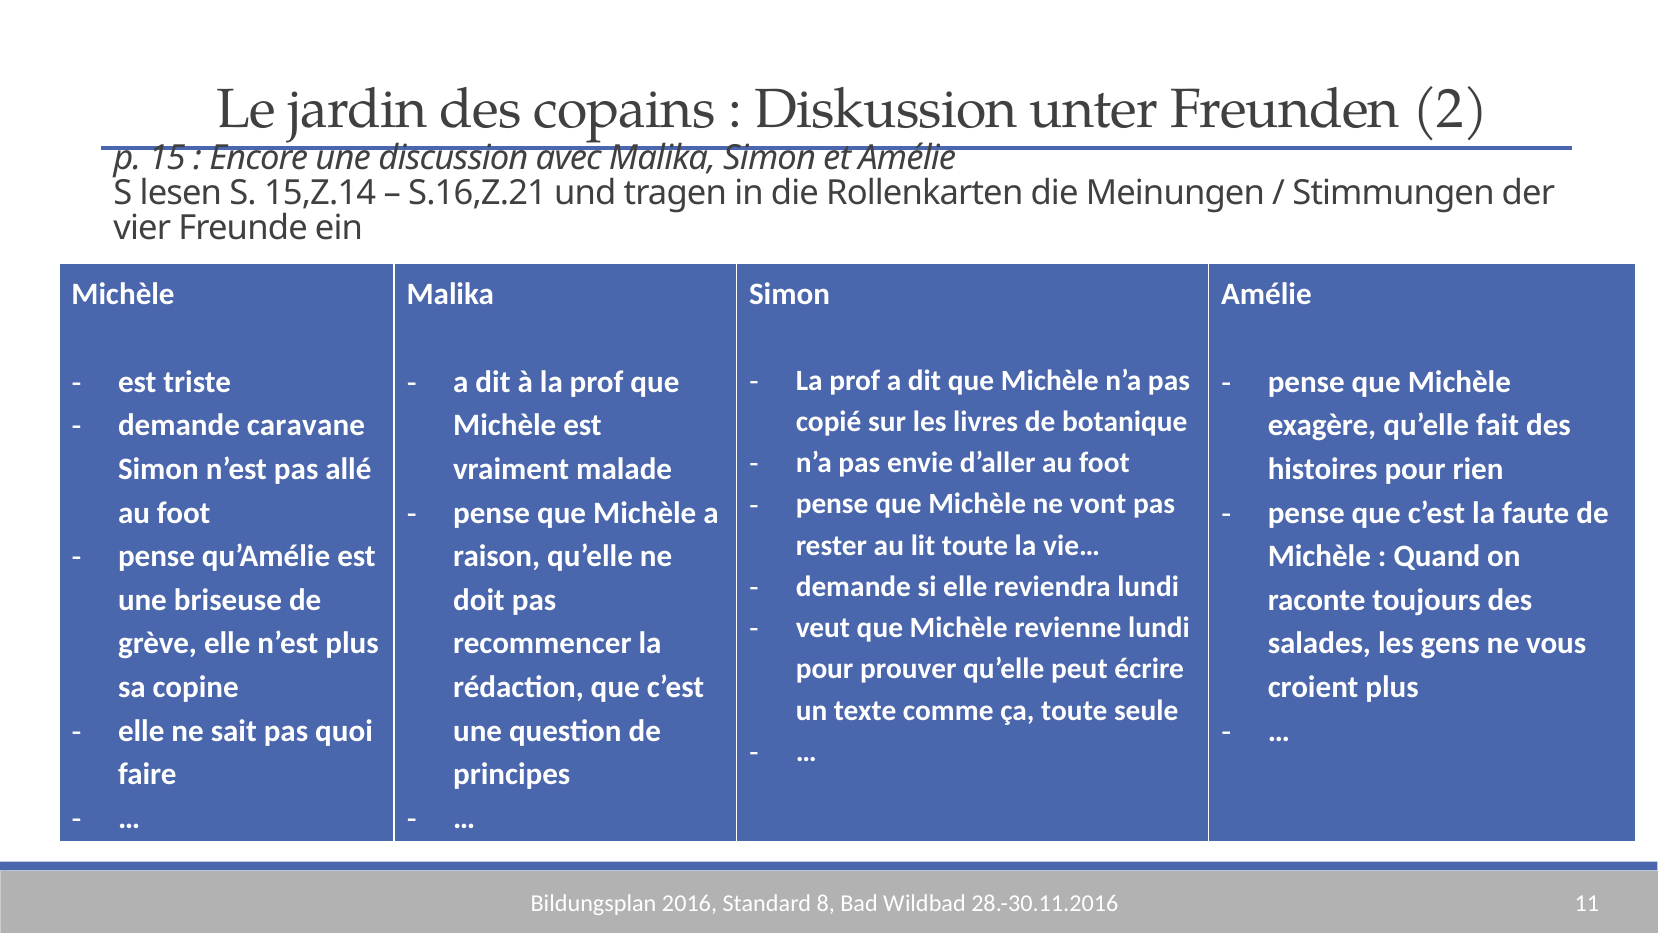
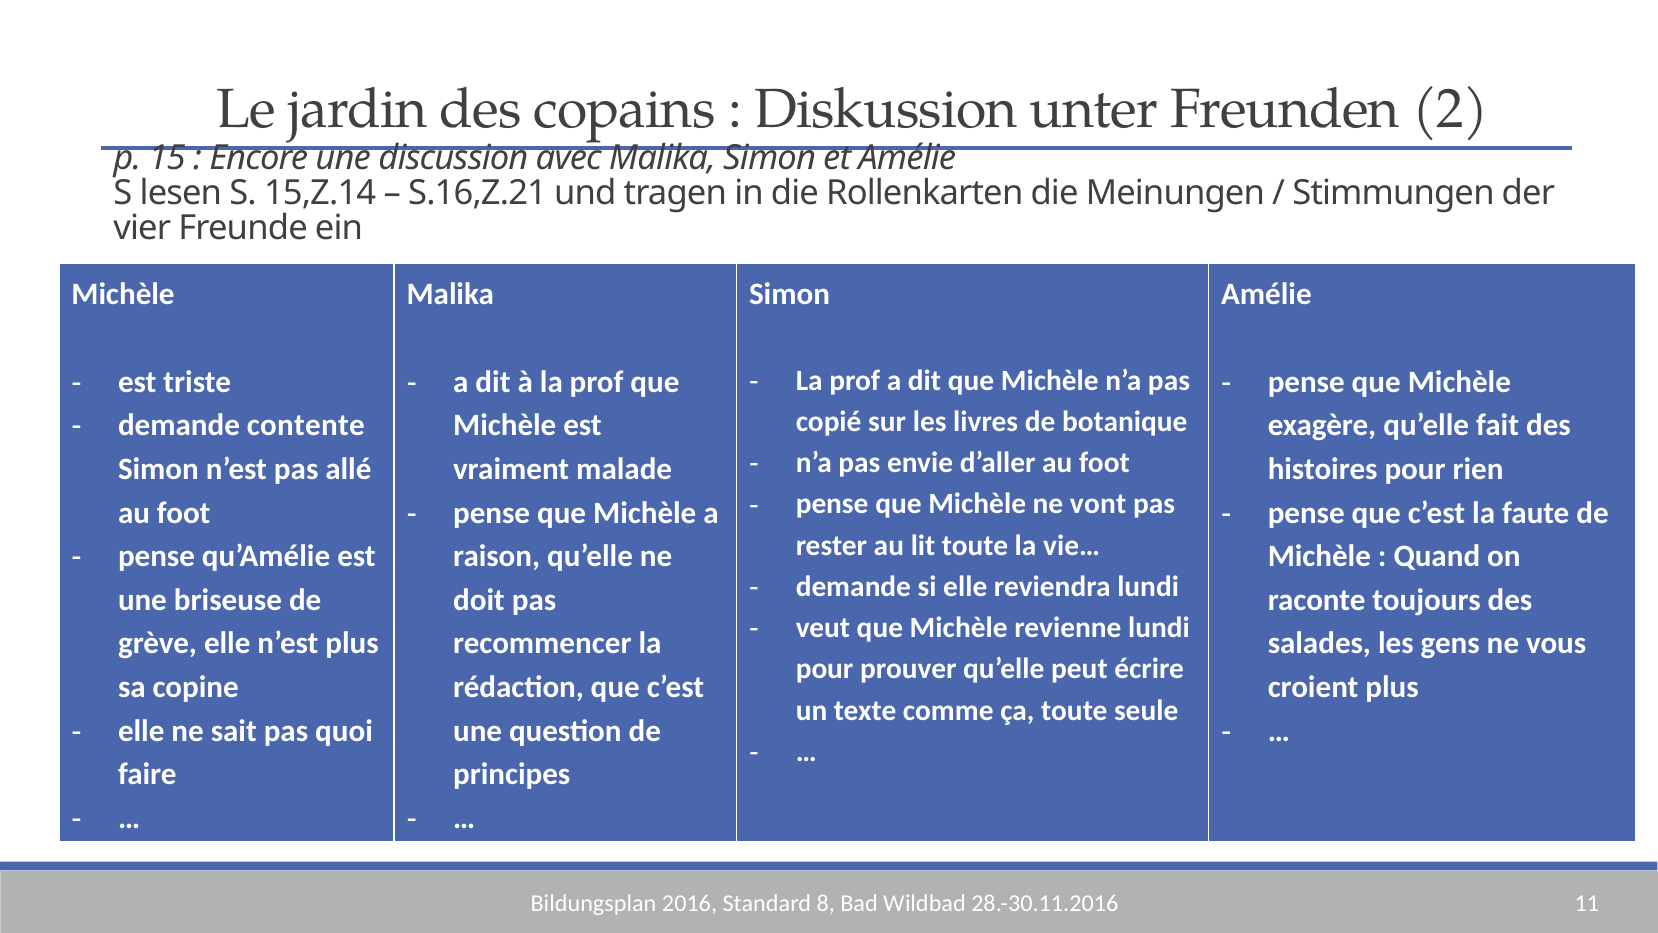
caravane: caravane -> contente (306, 425)
